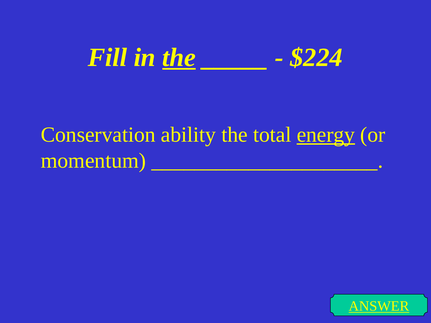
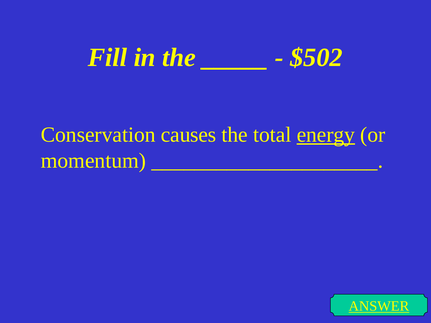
the underline: present -> none (179, 58)
$224: $224 -> $502 (316, 58)
ability: ability -> causes (189, 135)
